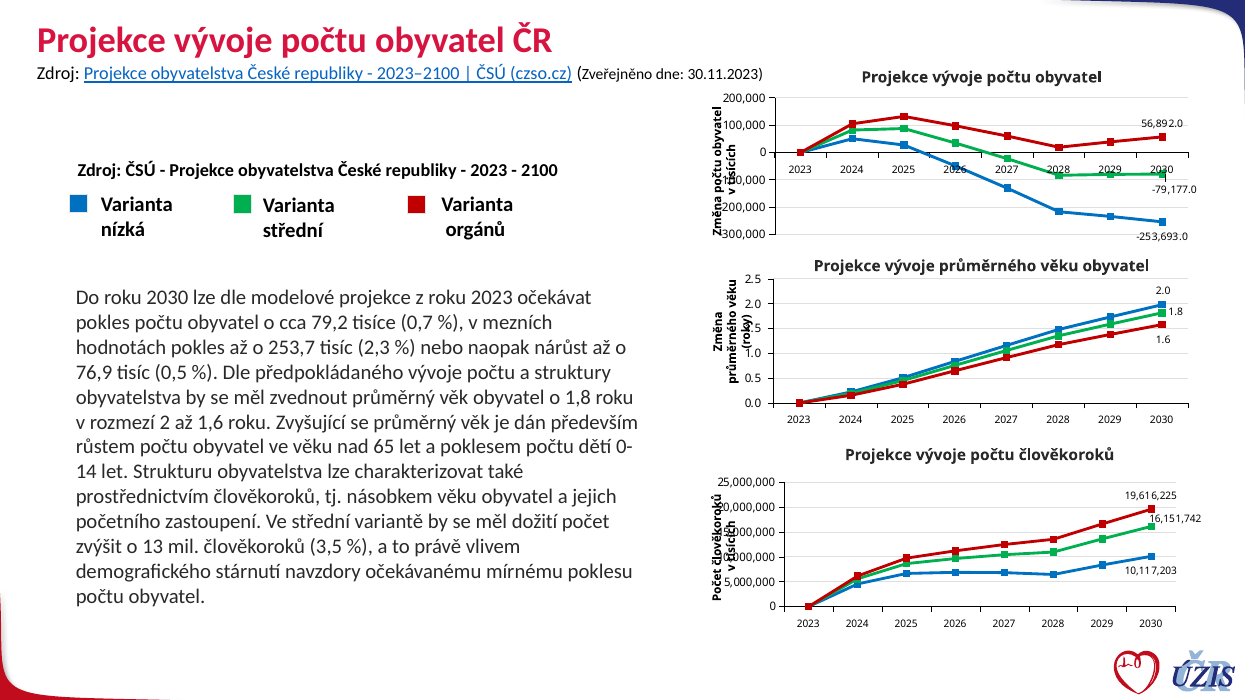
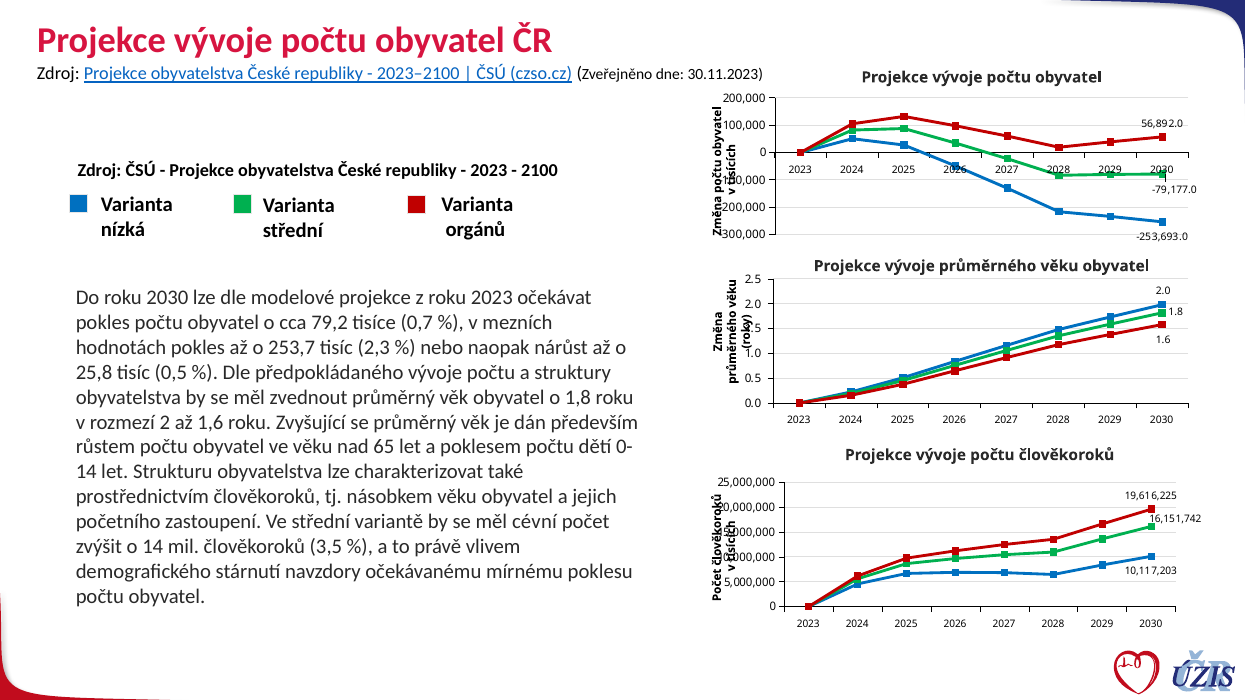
76,9: 76,9 -> 25,8 (94, 373)
dožití: dožití -> cévní (534, 522)
o 13: 13 -> 14 (153, 547)
